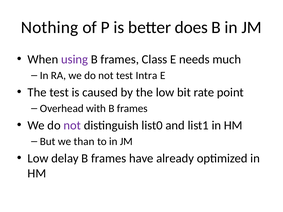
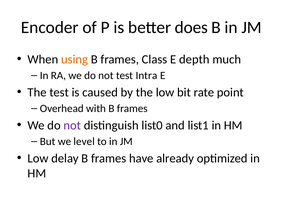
Nothing: Nothing -> Encoder (50, 27)
using colour: purple -> orange (75, 59)
needs: needs -> depth (194, 59)
than: than -> level (84, 142)
